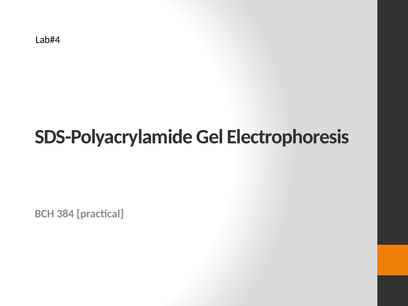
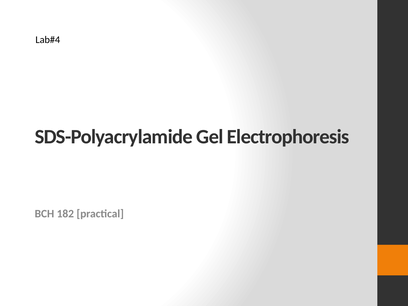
384: 384 -> 182 (65, 214)
